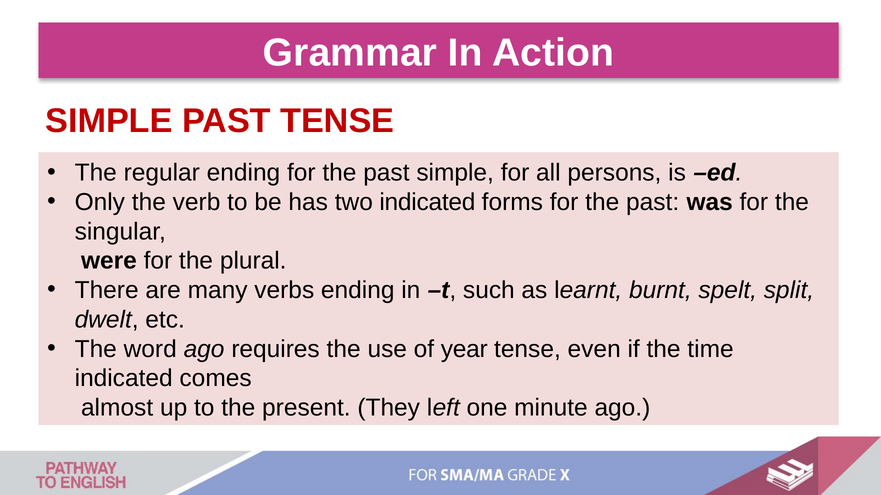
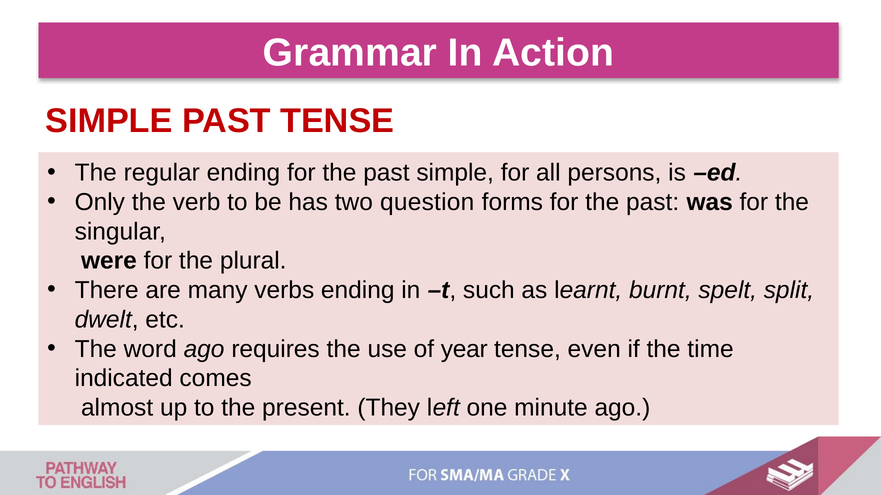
two indicated: indicated -> question (427, 202)
